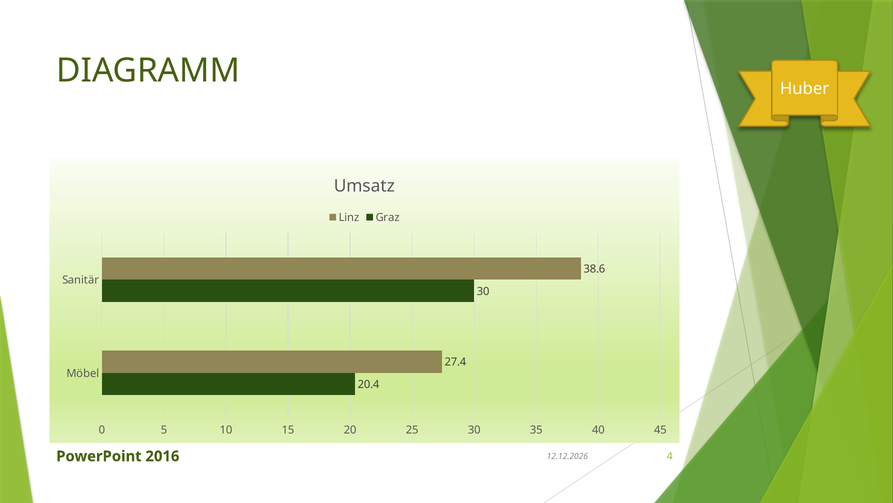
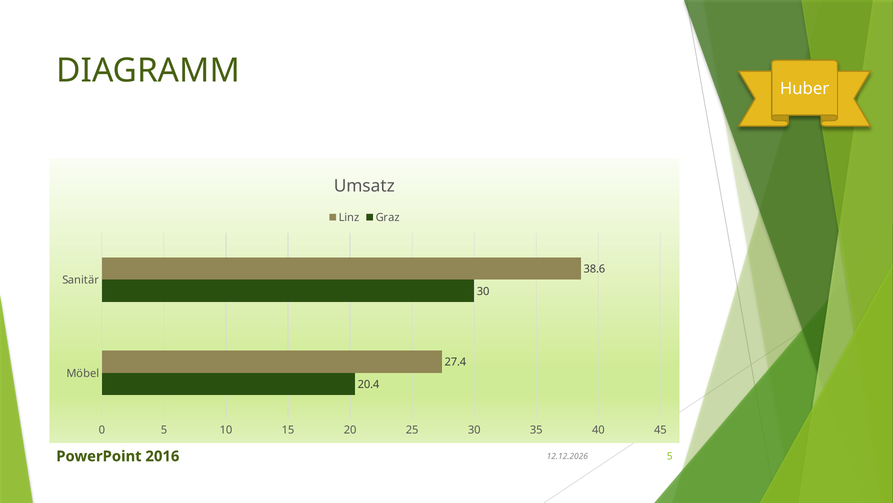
2016 4: 4 -> 5 (670, 456)
